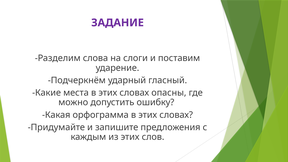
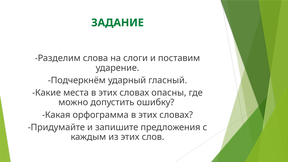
ЗАДАНИЕ colour: purple -> green (118, 23)
